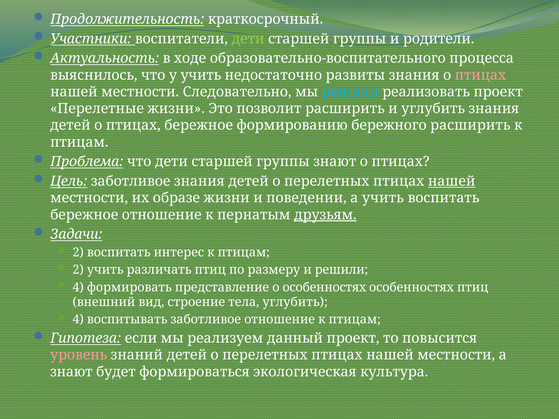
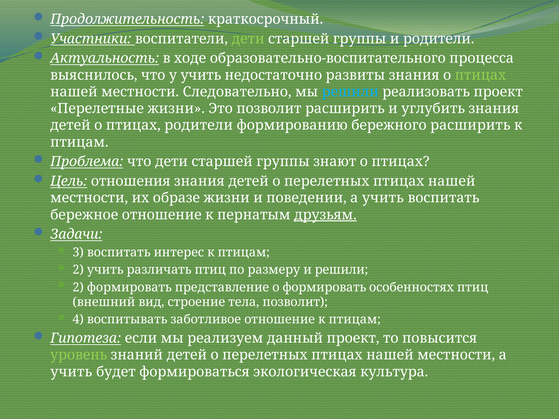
птицах colour: pink -> light green (480, 75)
птицах бережное: бережное -> родители (199, 125)
Цель заботливое: заботливое -> отношения (131, 181)
нашей underline: present -> none (452, 181)
2: 2 -> 3 (78, 253)
4: 4 -> 2 (78, 287)
о особенностях: особенностях -> формировать (324, 287)
тела углубить: углубить -> позволит (295, 302)
уровень colour: pink -> light green (79, 355)
знают: знают -> учить (71, 372)
